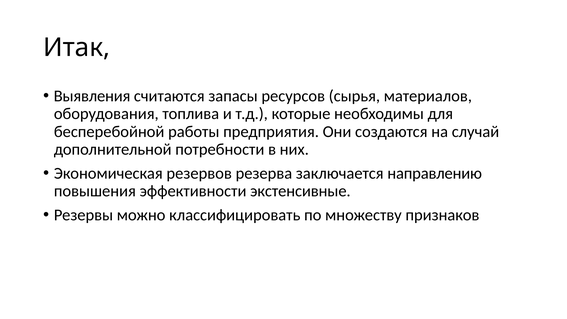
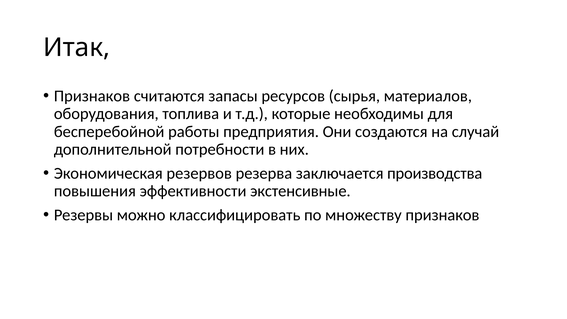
Выявления: Выявления -> Признаков (92, 96)
направлению: направлению -> производства (435, 173)
